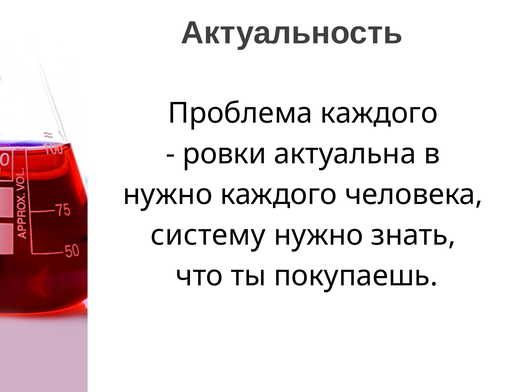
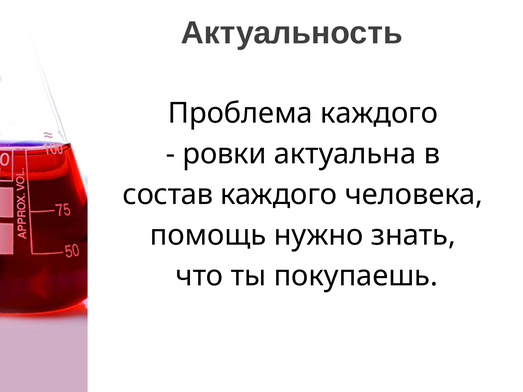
нужно: нужно -> состав (168, 195)
систему: систему -> помощь (208, 235)
